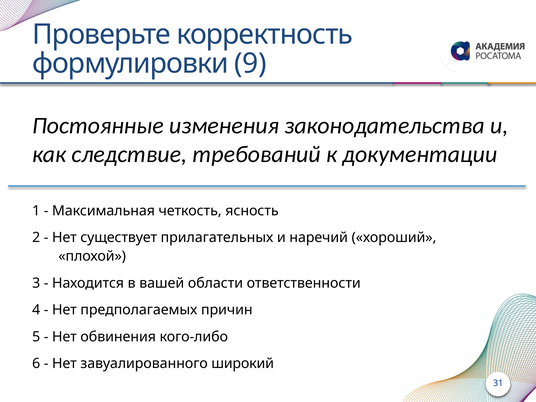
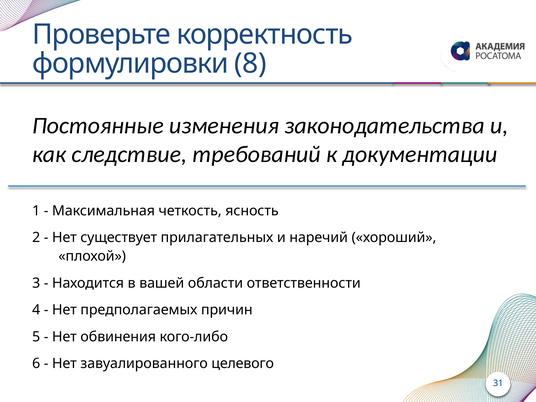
9: 9 -> 8 (250, 63)
широкий: широкий -> целевого (243, 364)
